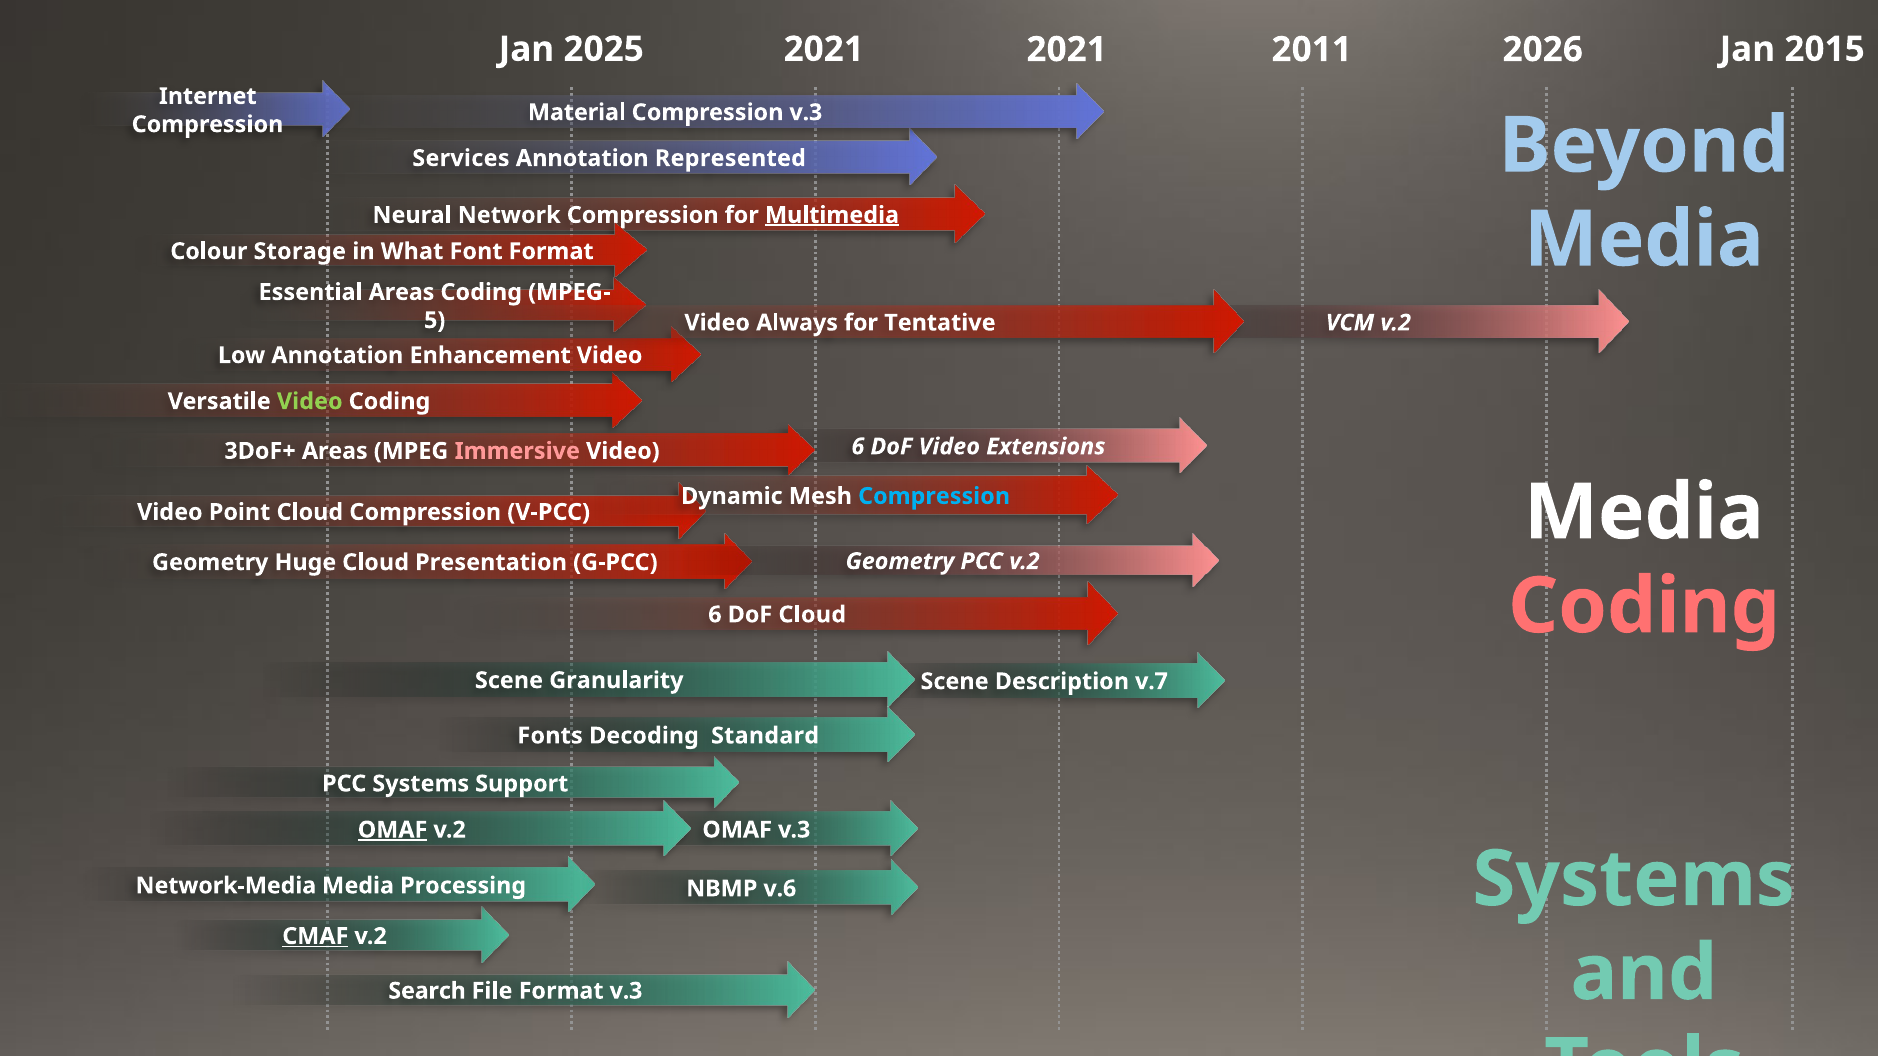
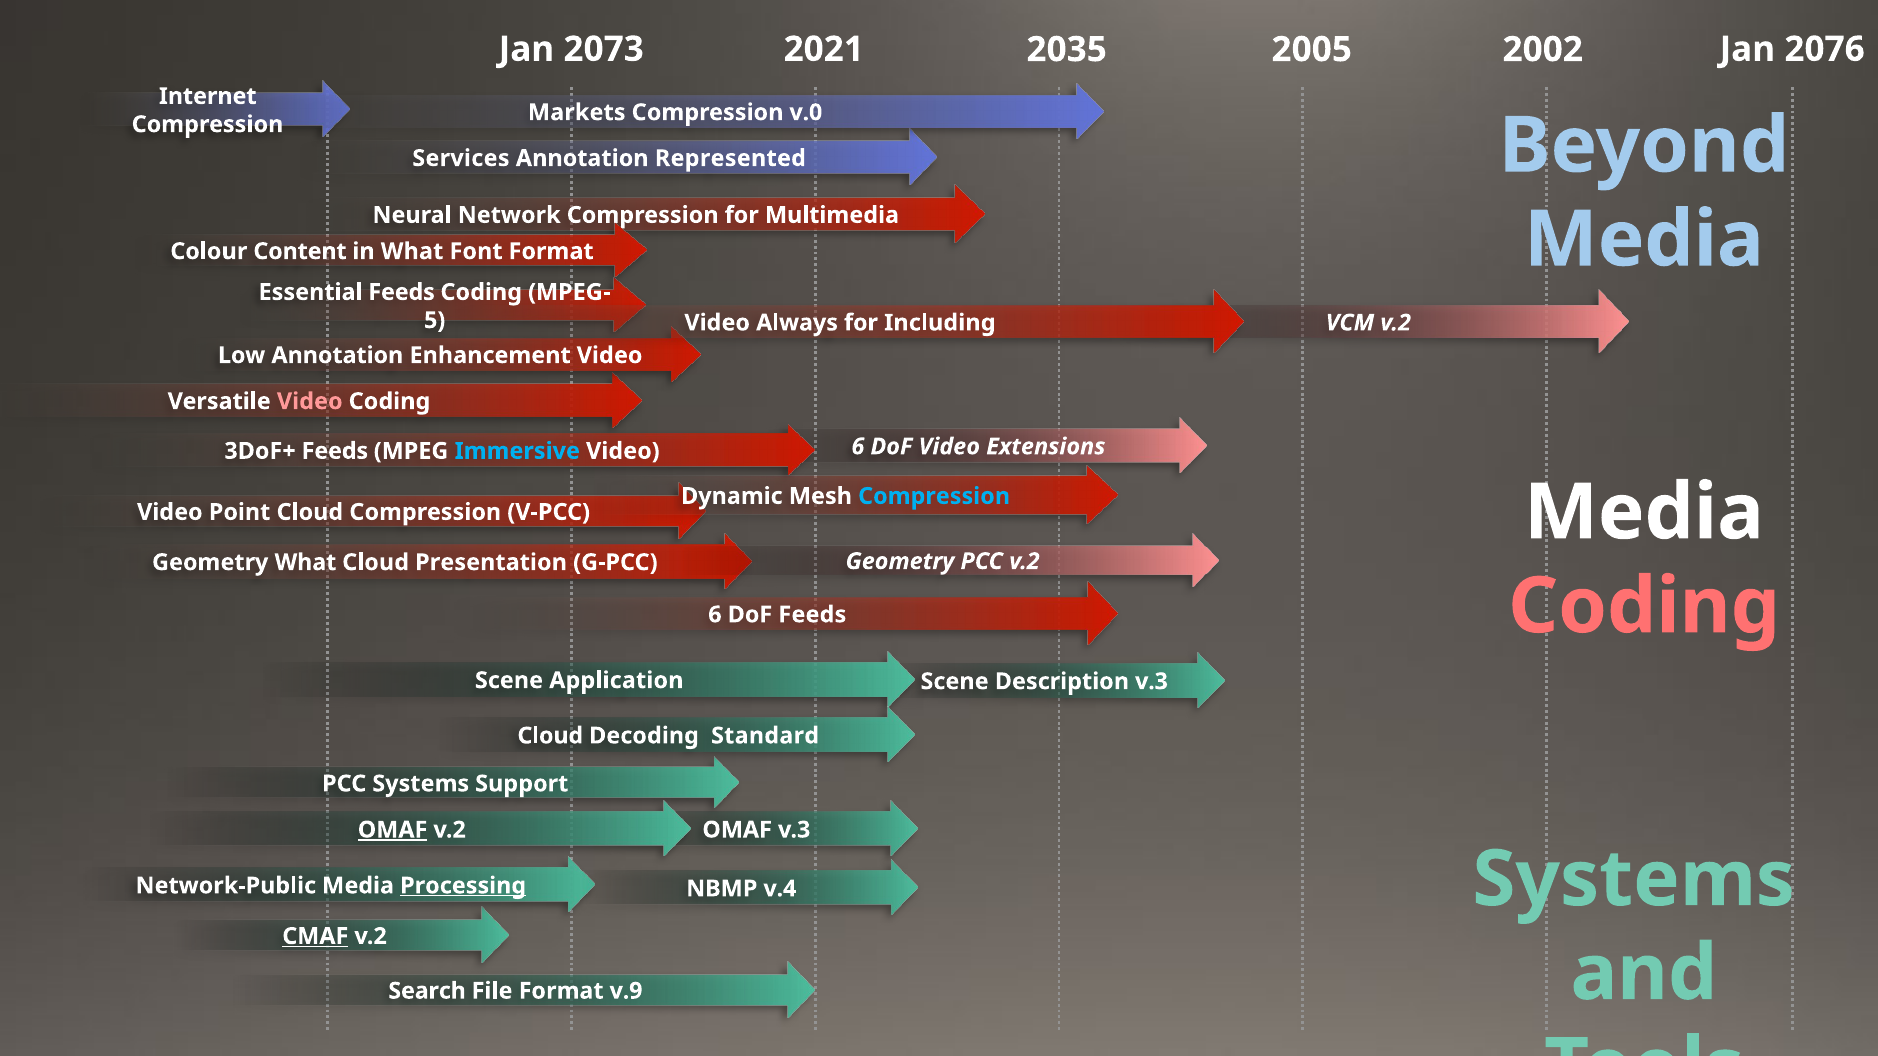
2025: 2025 -> 2073 (604, 49)
2015: 2015 -> 2076 (1825, 49)
2021: 2021 -> 2035 (1067, 50)
2011: 2011 -> 2005 (1312, 50)
2026: 2026 -> 2002 (1543, 50)
Material: Material -> Markets (577, 112)
Compression v.3: v.3 -> v.0 (806, 112)
Multimedia underline: present -> none (832, 215)
Storage: Storage -> Content (300, 251)
Essential Areas: Areas -> Feeds (402, 292)
Tentative: Tentative -> Including (940, 323)
Video colour: light green -> pink (310, 401)
3DoF+ Areas: Areas -> Feeds (335, 451)
Immersive colour: pink -> light blue (517, 451)
Geometry Huge: Huge -> What (305, 563)
DoF Cloud: Cloud -> Feeds (812, 615)
Granularity: Granularity -> Application (616, 681)
Description v.7: v.7 -> v.3 (1152, 682)
Fonts: Fonts -> Cloud (550, 736)
Network-Media: Network-Media -> Network-Public (226, 886)
Processing underline: none -> present (463, 886)
v.6: v.6 -> v.4 (780, 889)
Format v.3: v.3 -> v.9 (626, 991)
